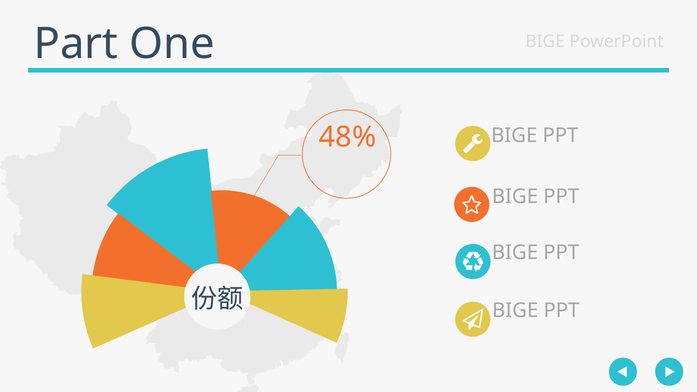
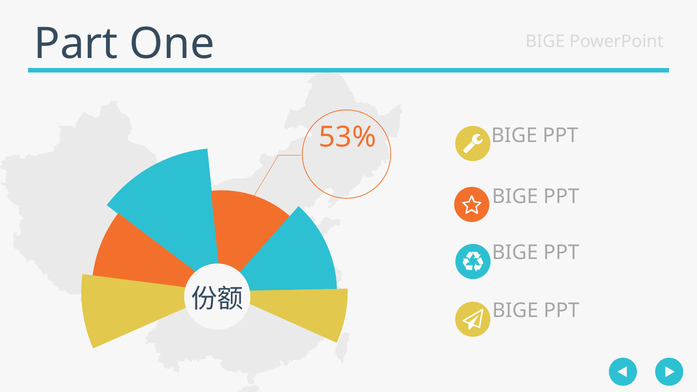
48%: 48% -> 53% (348, 137)
